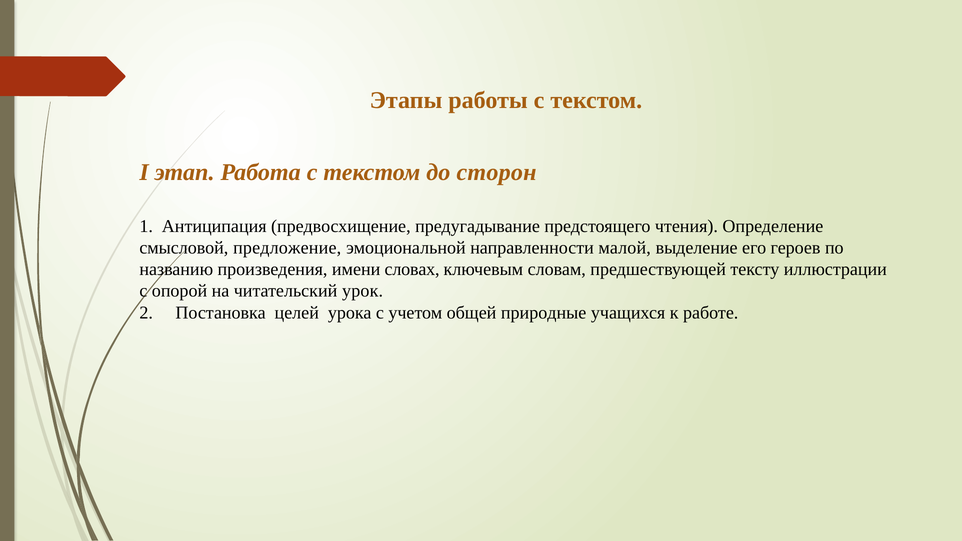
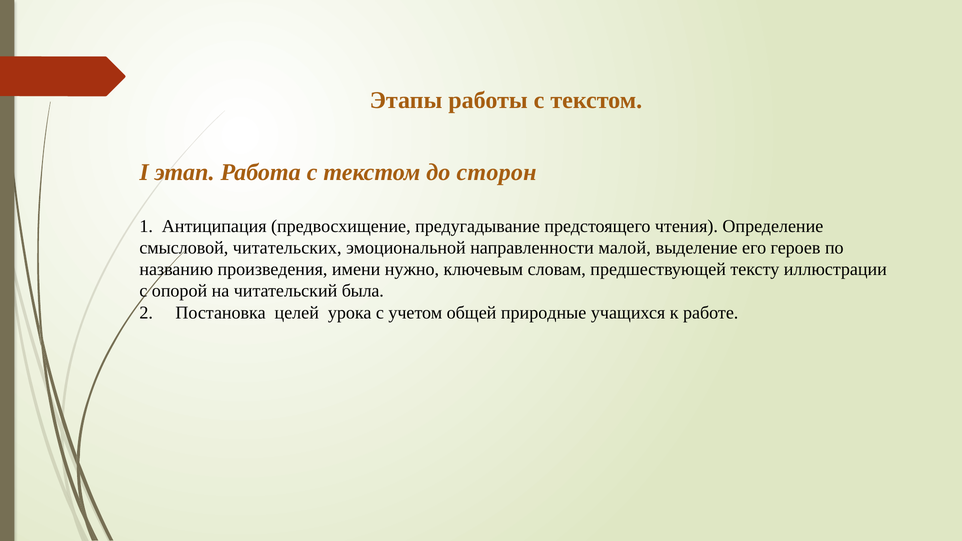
предложение: предложение -> читательских (287, 248)
словах: словах -> нужно (412, 269)
урок: урок -> была (363, 291)
